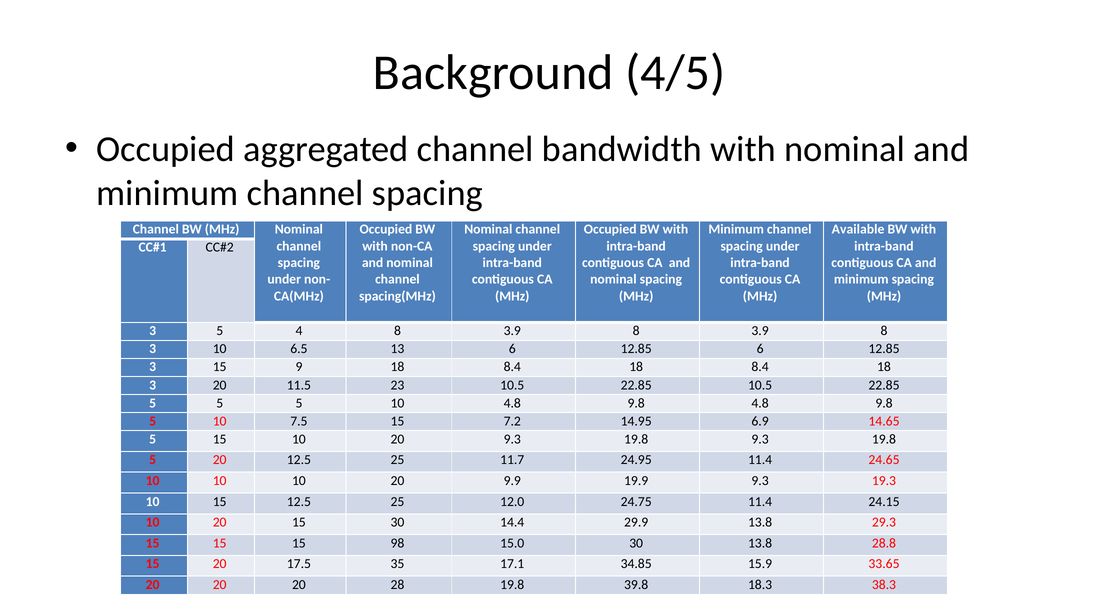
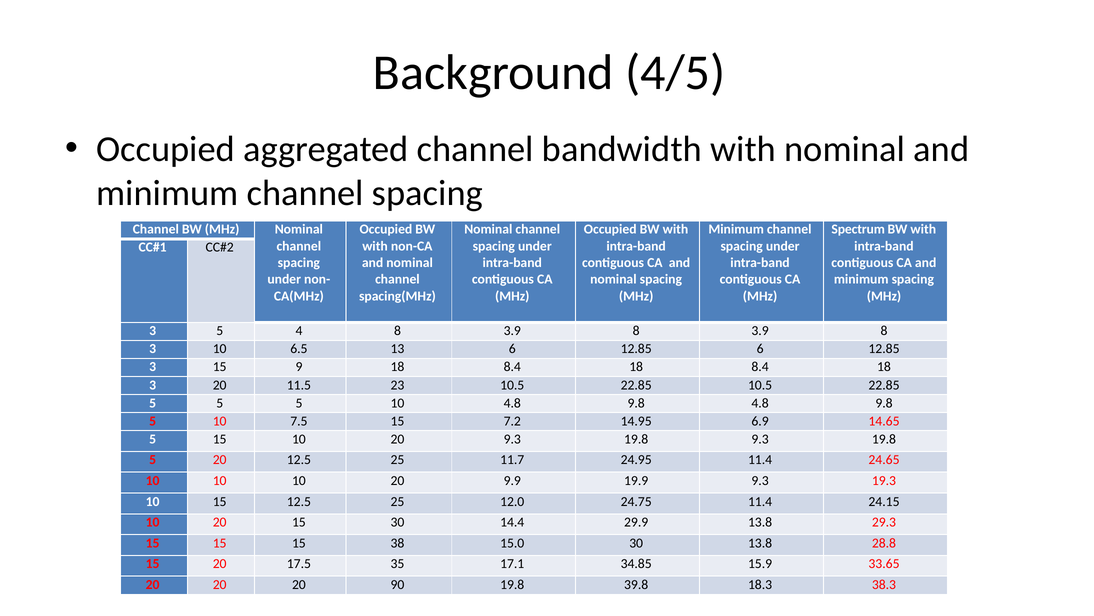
Available: Available -> Spectrum (858, 229)
98: 98 -> 38 (397, 543)
28: 28 -> 90 (397, 584)
